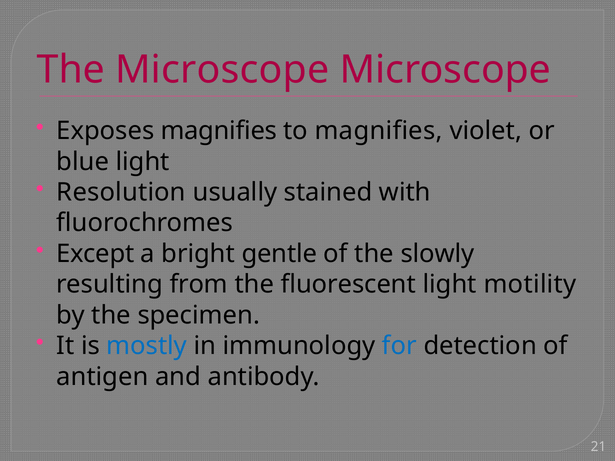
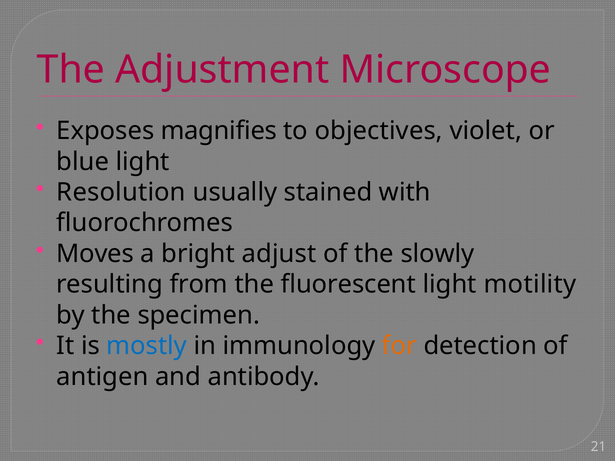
The Microscope: Microscope -> Adjustment (222, 70)
to magnifies: magnifies -> objectives (379, 131)
Except: Except -> Moves (95, 254)
gentle: gentle -> adjust (279, 254)
for colour: blue -> orange (399, 346)
